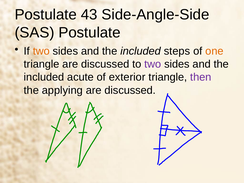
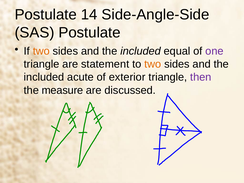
43: 43 -> 14 (89, 15)
steps: steps -> equal (177, 51)
one colour: orange -> purple (214, 51)
triangle are discussed: discussed -> statement (105, 64)
two colour: purple -> orange (153, 64)
applying: applying -> measure (62, 90)
